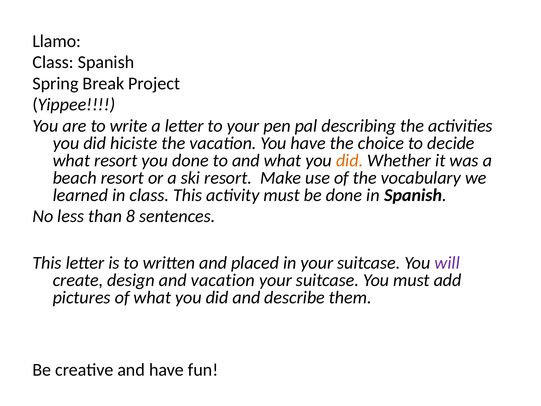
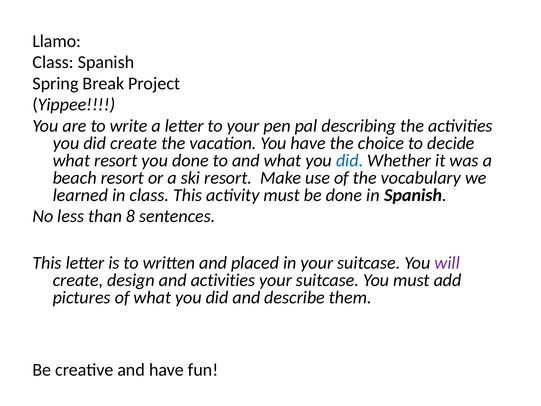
did hiciste: hiciste -> create (134, 143)
did colour: orange -> blue (350, 160)
and vacation: vacation -> activities (223, 280)
